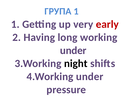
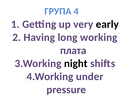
ГРУПА 1: 1 -> 4 (76, 11)
early colour: red -> black (107, 24)
under: under -> плата (73, 51)
